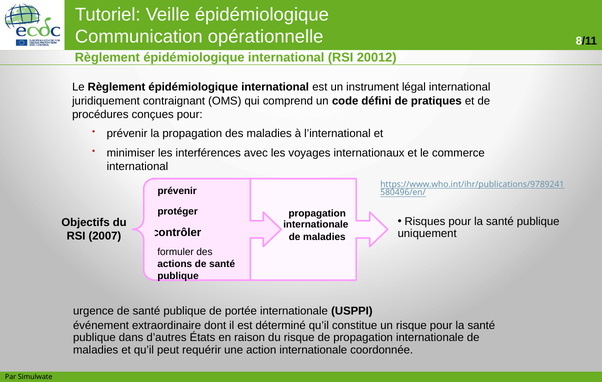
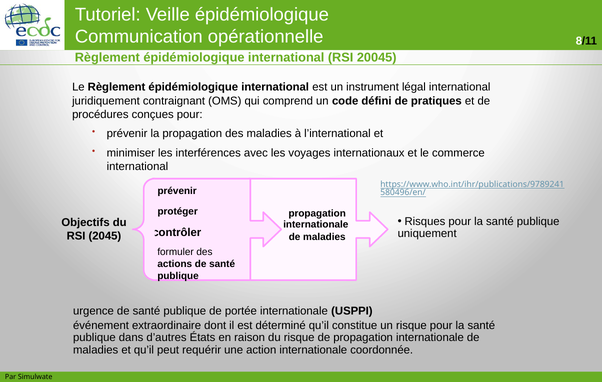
20012: 20012 -> 20045 (377, 58)
2007: 2007 -> 2045 (105, 236)
